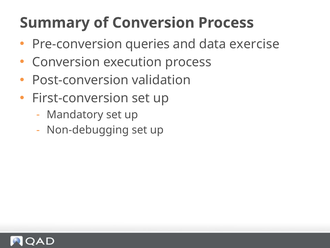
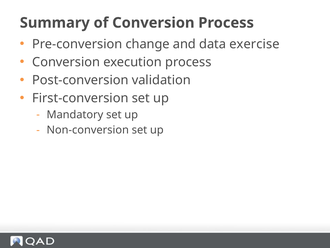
queries: queries -> change (148, 44)
Non-debugging: Non-debugging -> Non-conversion (88, 130)
